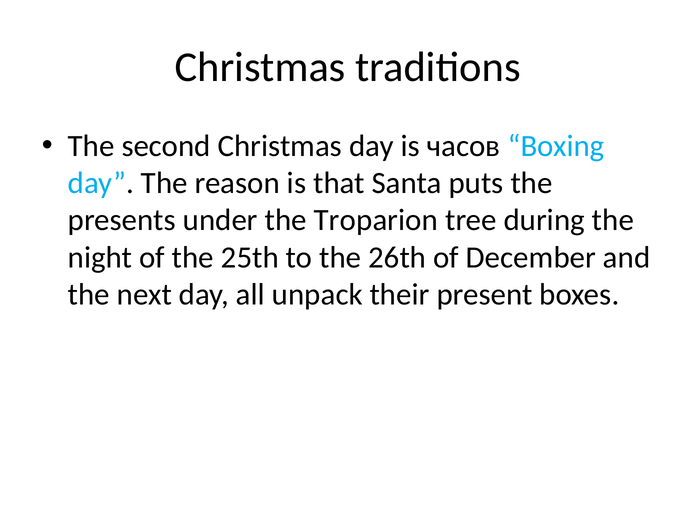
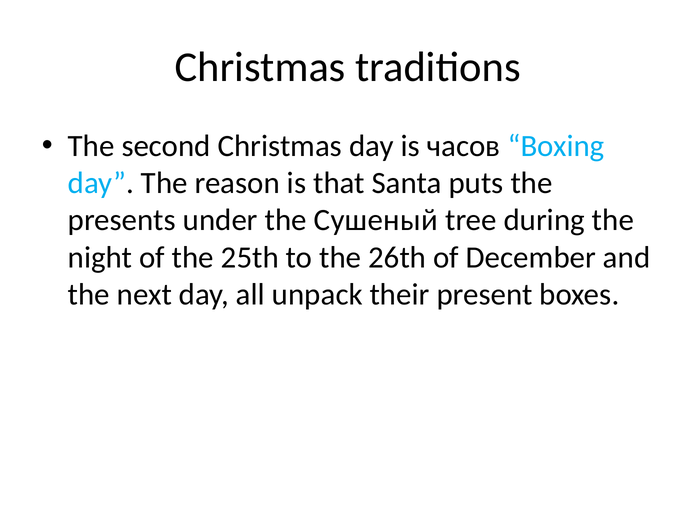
Troparion: Troparion -> Сушеный (376, 220)
